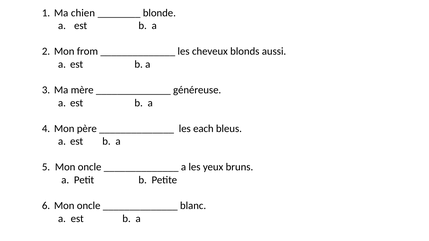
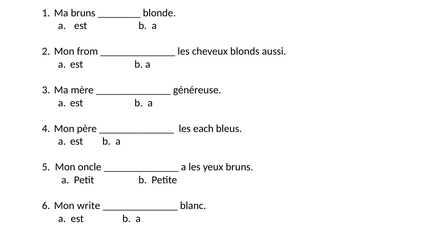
Ma chien: chien -> bruns (83, 13)
oncle: oncle -> write (89, 206)
